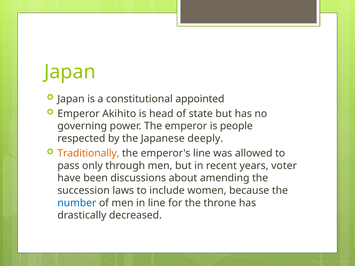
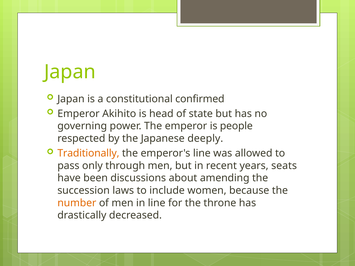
appointed: appointed -> confirmed (200, 99)
voter: voter -> seats (284, 166)
number colour: blue -> orange (77, 203)
